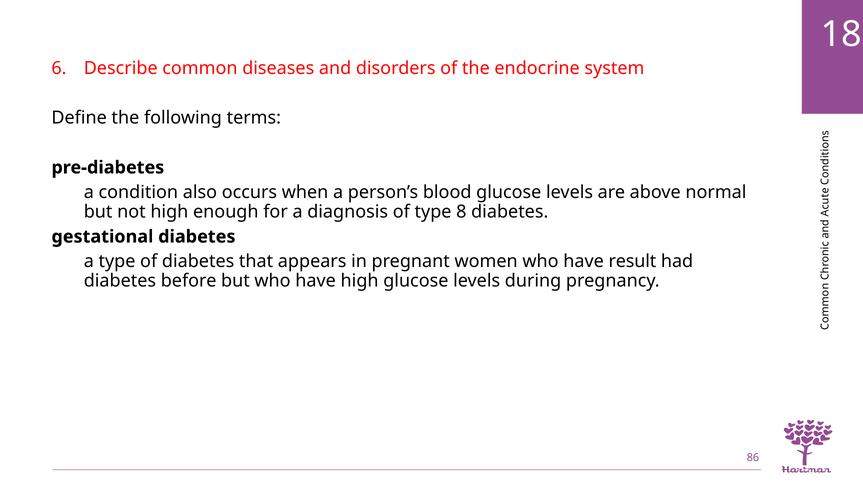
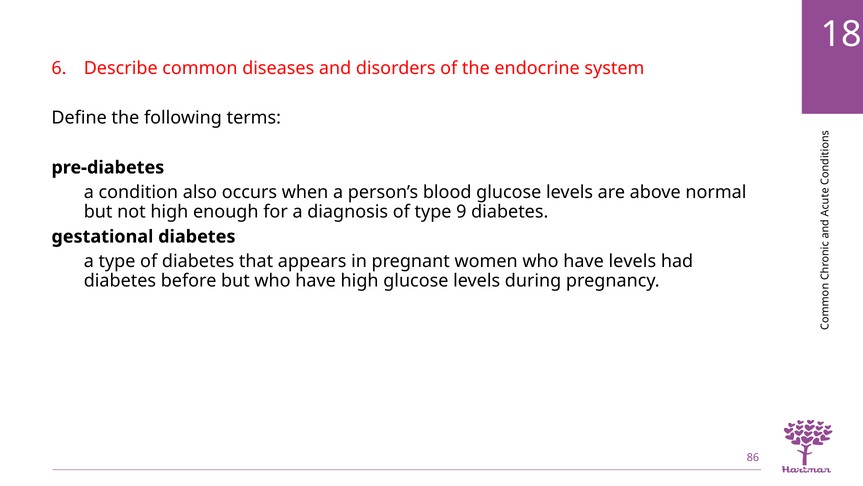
8: 8 -> 9 (461, 212)
have result: result -> levels (632, 261)
